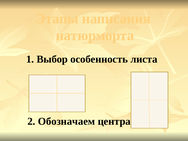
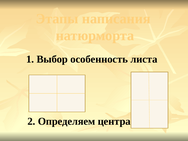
Обозначаем: Обозначаем -> Определяем (67, 121)
